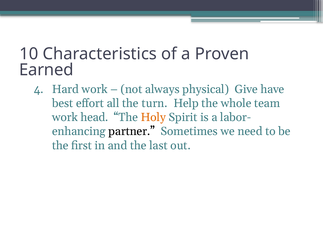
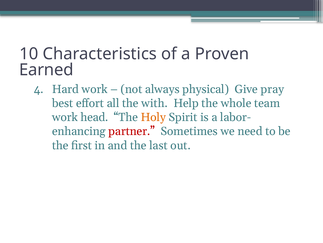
have: have -> pray (272, 89)
turn: turn -> with (155, 103)
partner colour: black -> red (132, 131)
